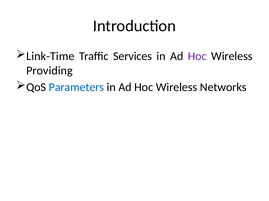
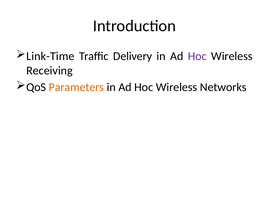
Services: Services -> Delivery (133, 56)
Providing: Providing -> Receiving (49, 71)
Parameters colour: blue -> orange (76, 88)
